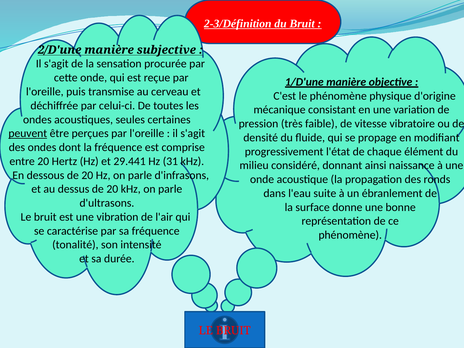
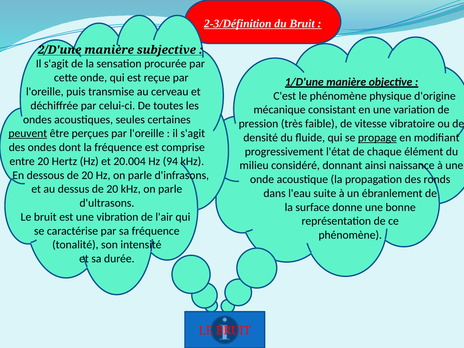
propage underline: none -> present (377, 138)
29.441: 29.441 -> 20.004 (130, 161)
31: 31 -> 94 (170, 161)
